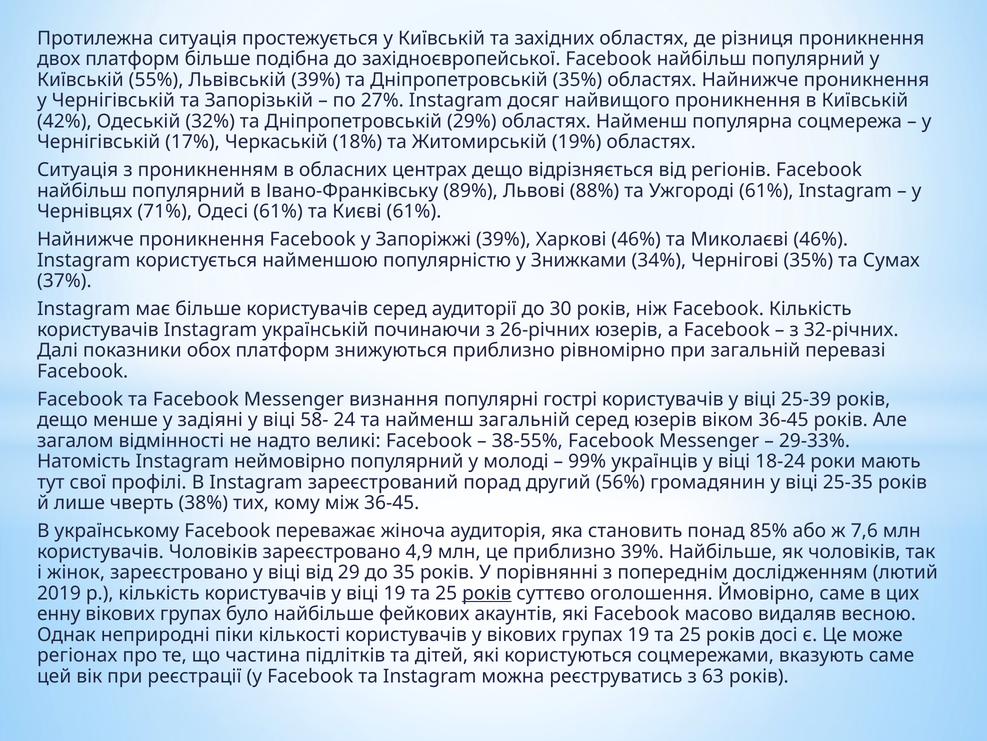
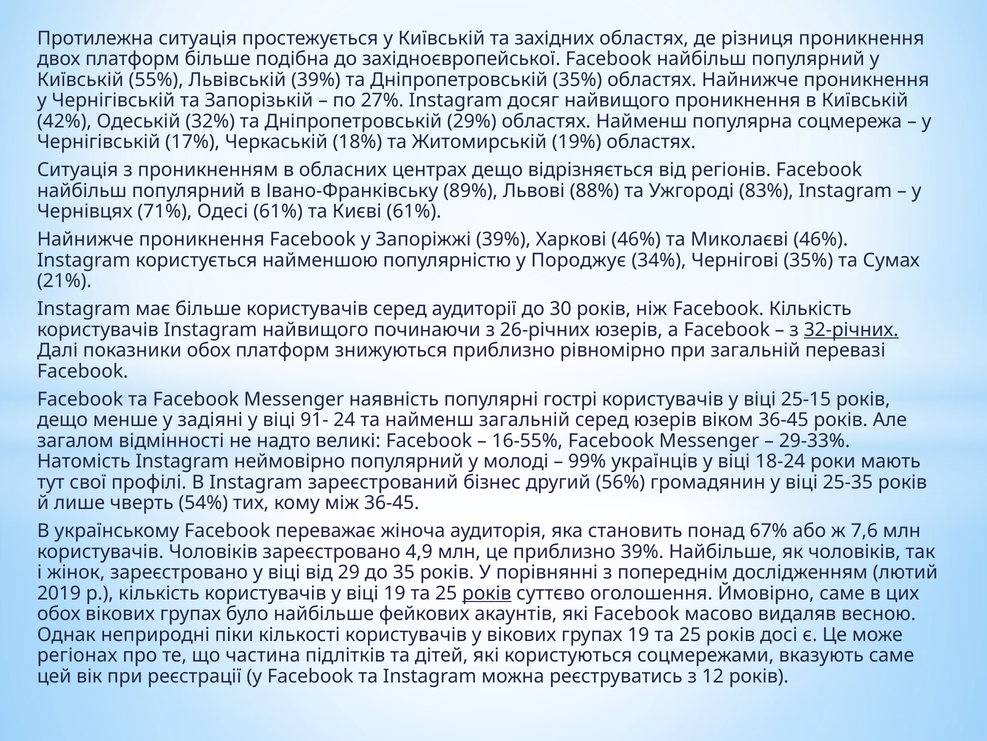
Ужгороді 61%: 61% -> 83% (766, 191)
Знижками: Знижками -> Породжує (579, 260)
37%: 37% -> 21% (64, 281)
Instagram українській: українській -> найвищого (315, 329)
32-річних underline: none -> present (851, 329)
визнання: визнання -> наявність (394, 399)
25-39: 25-39 -> 25-15 (806, 399)
58-: 58- -> 91- (314, 420)
38-55%: 38-55% -> 16-55% (527, 440)
порад: порад -> бізнес (492, 482)
38%: 38% -> 54% (203, 503)
85%: 85% -> 67% (769, 530)
енну: енну -> обох (59, 613)
63: 63 -> 12 (713, 676)
